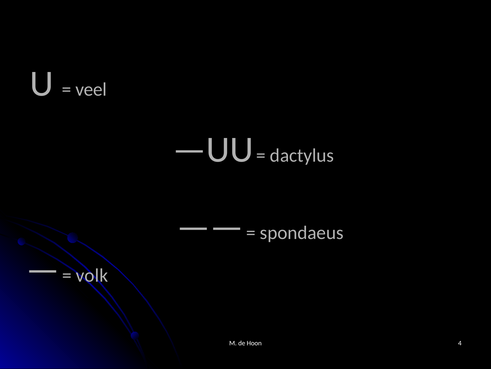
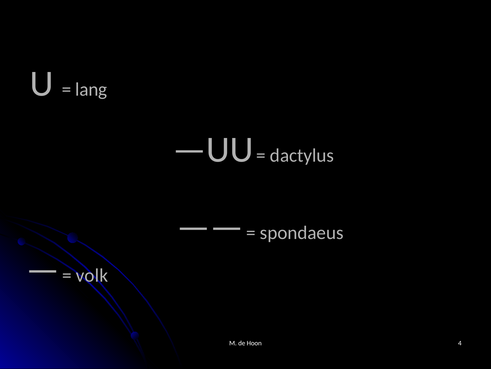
veel: veel -> lang (91, 89)
